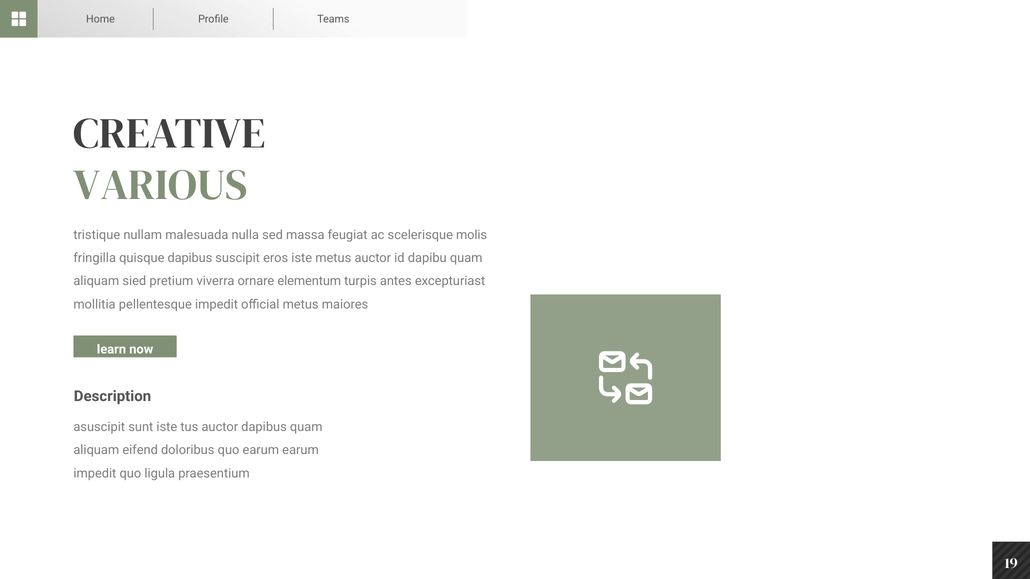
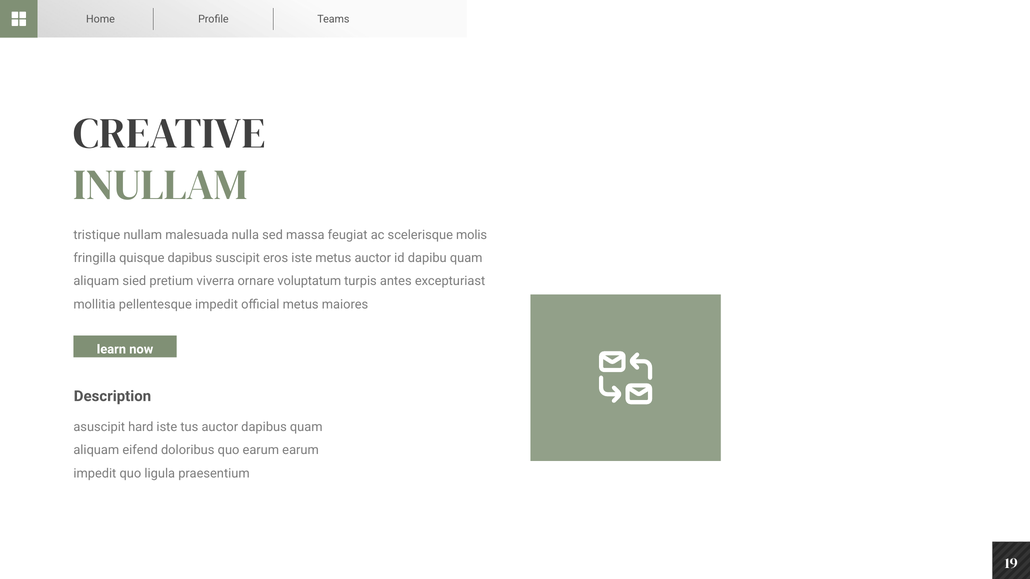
VARIOUS: VARIOUS -> INULLAM (161, 185)
elementum: elementum -> voluptatum (309, 281)
sunt: sunt -> hard (141, 427)
